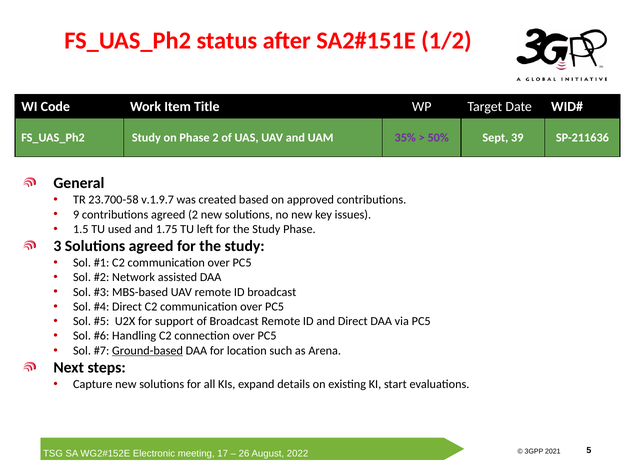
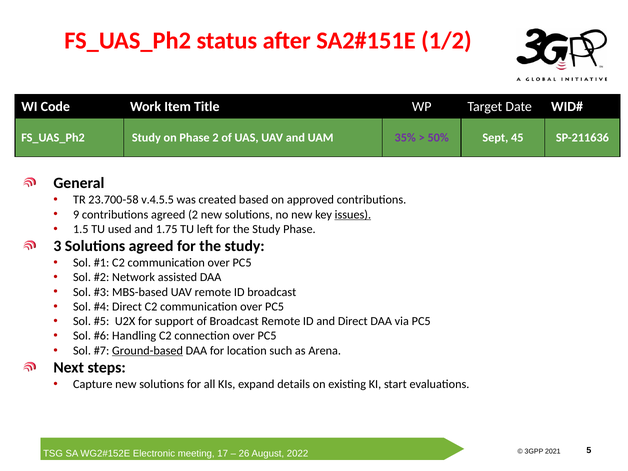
39: 39 -> 45 (517, 137)
v.1.9.7: v.1.9.7 -> v.4.5.5 (158, 200)
issues underline: none -> present (353, 214)
